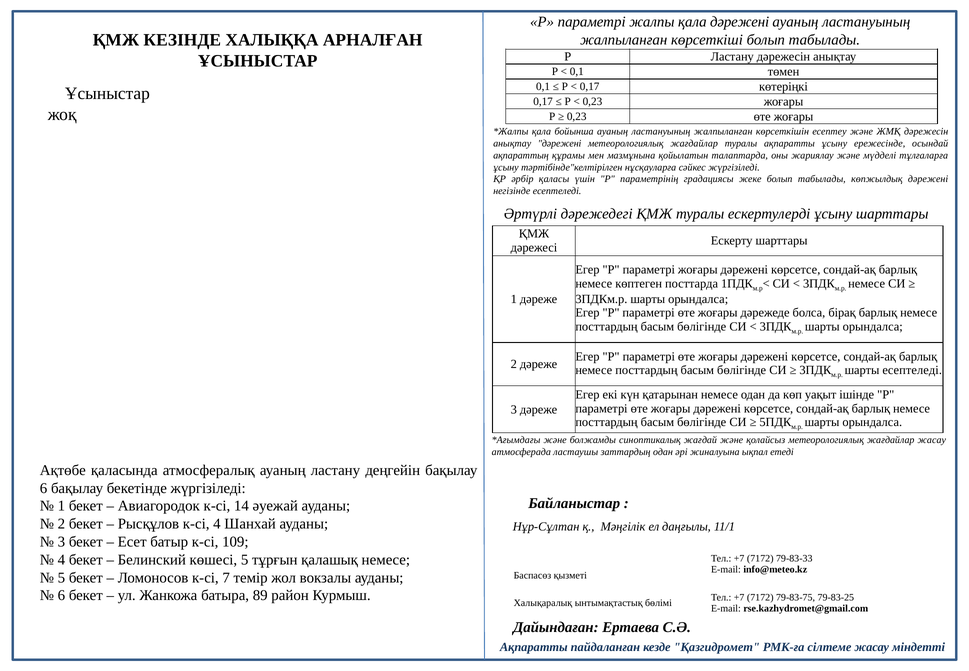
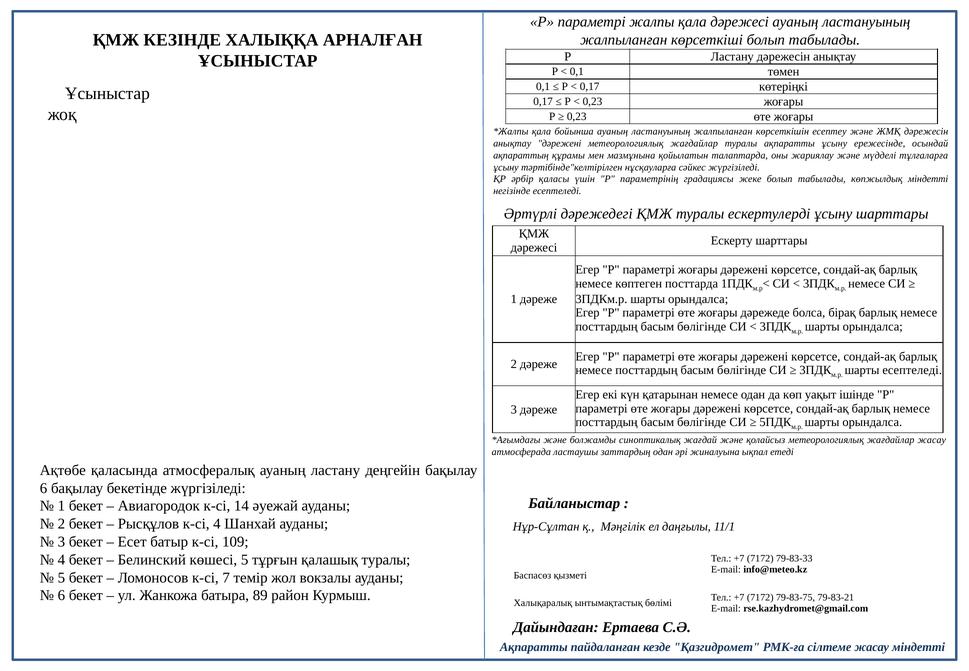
қала дәрежені: дәрежені -> дәрежесі (740, 22)
көпжылдық дәрежені: дәрежені -> міндетті (928, 179)
қалашық немесе: немесе -> туралы (386, 560)
79-83-25: 79-83-25 -> 79-83-21 (836, 597)
